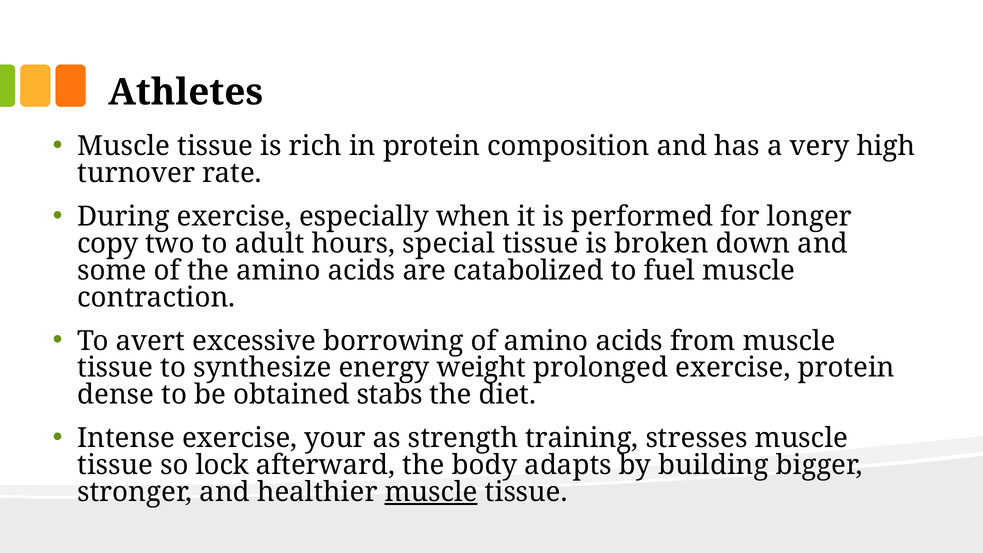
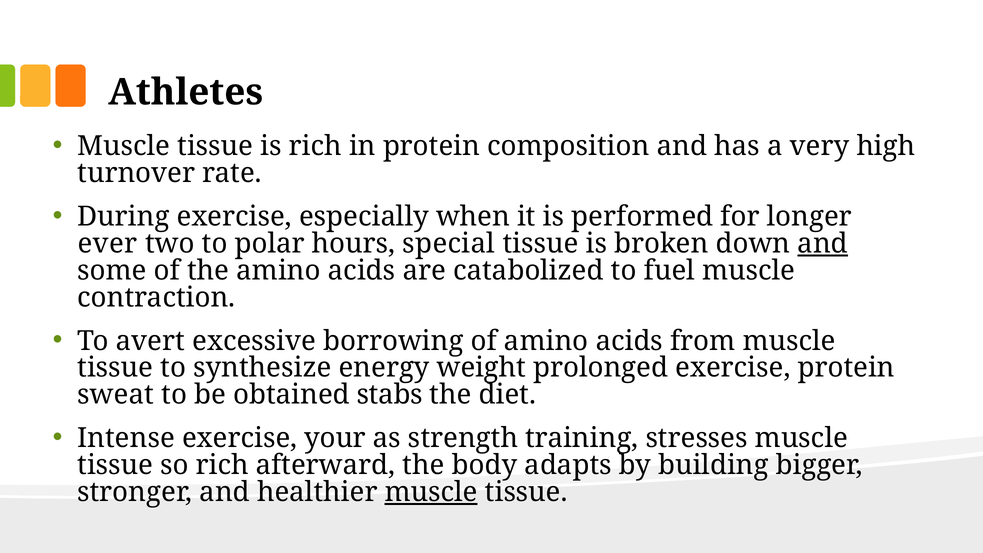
copy: copy -> ever (107, 244)
adult: adult -> polar (270, 244)
and underline: none -> present (823, 244)
dense: dense -> sweat (116, 395)
so lock: lock -> rich (222, 465)
